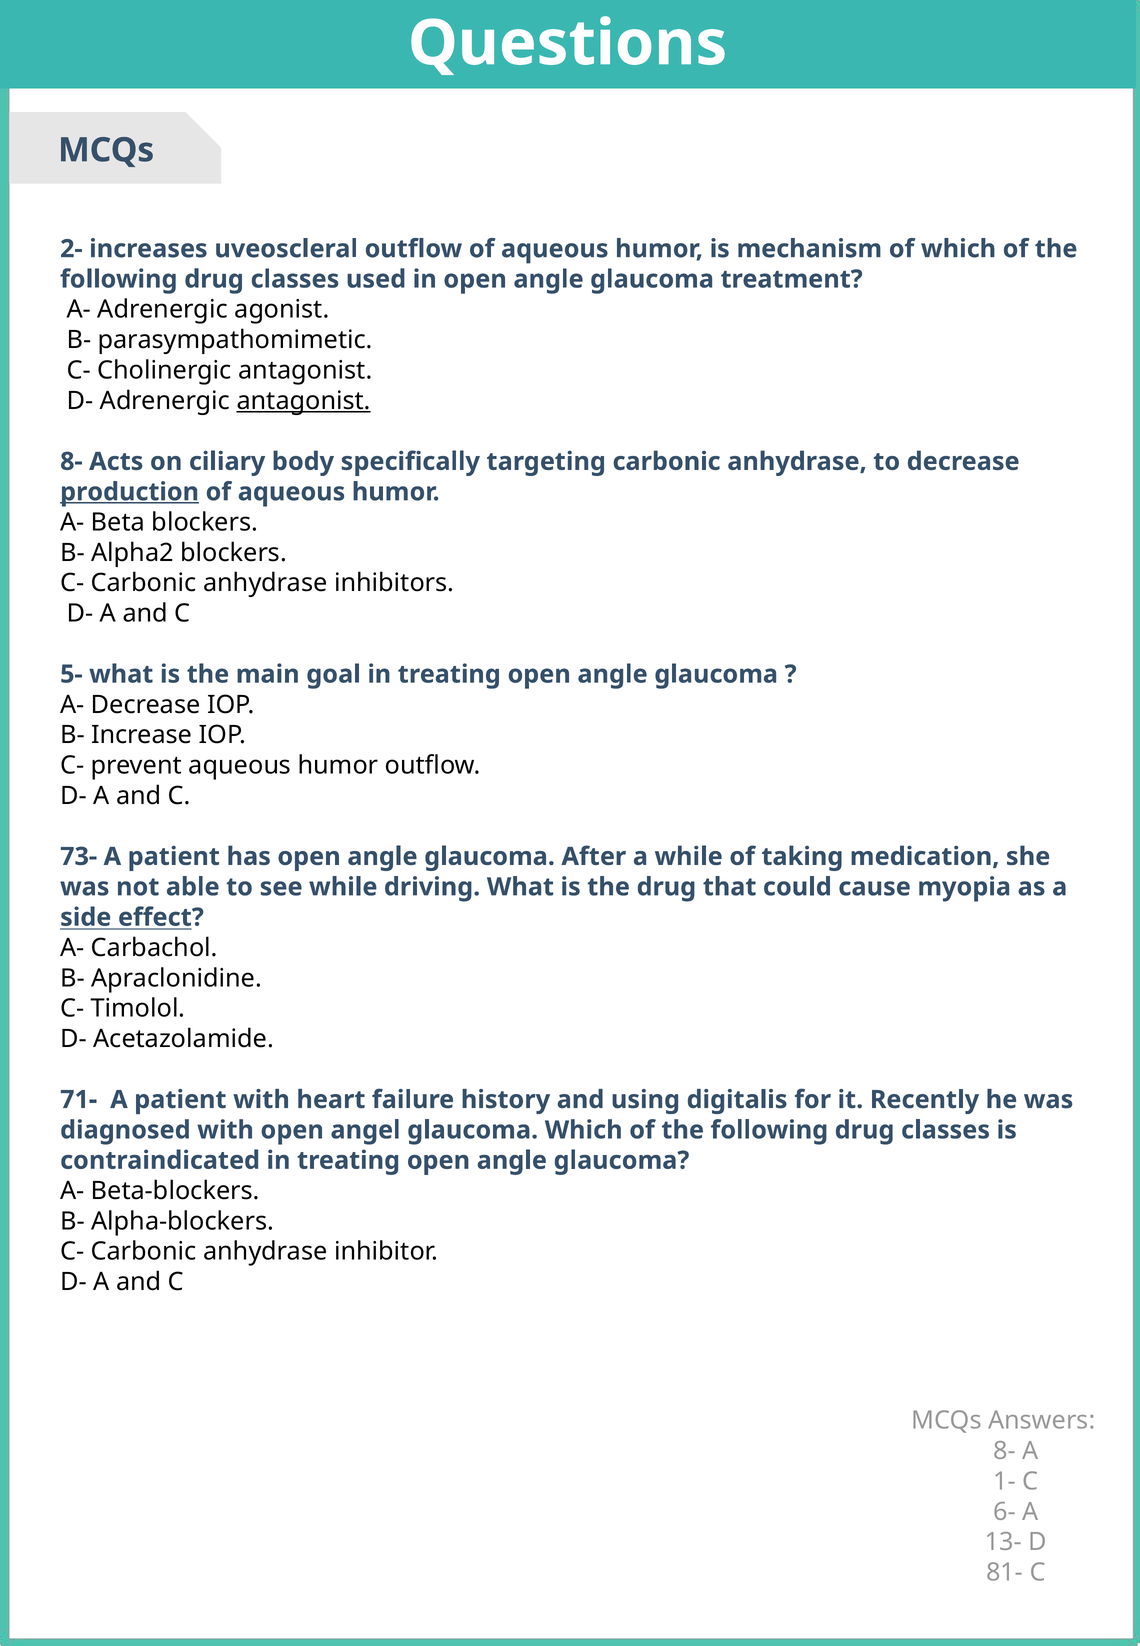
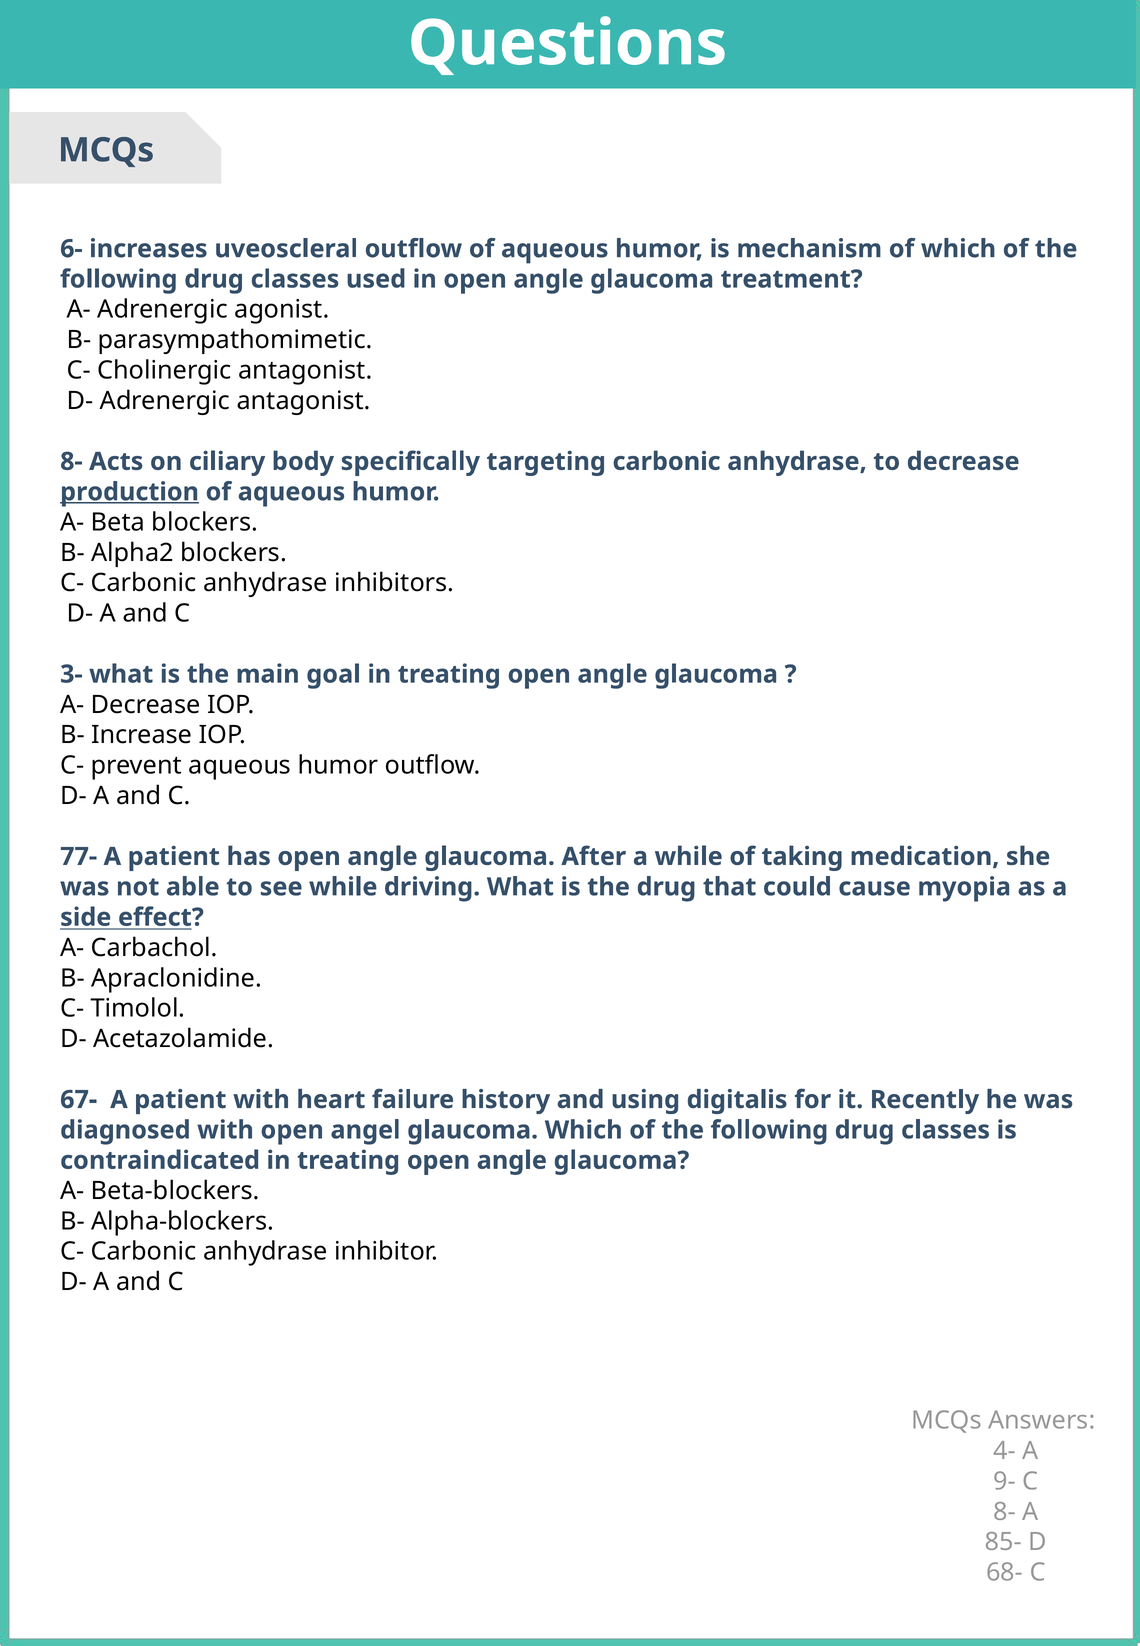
2-: 2- -> 6- (71, 249)
antagonist underline: present -> none (304, 401)
5-: 5- -> 3- (71, 675)
73-: 73- -> 77- (79, 857)
71-: 71- -> 67- (79, 1100)
8-: 8- -> 4- (1004, 1452)
1-: 1- -> 9- (1005, 1482)
6-: 6- -> 8- (1004, 1512)
13-: 13- -> 85- (1003, 1543)
81-: 81- -> 68- (1005, 1573)
